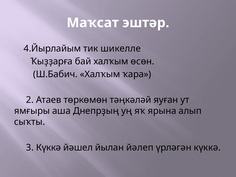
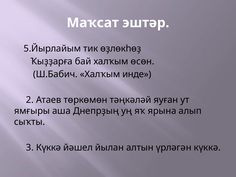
4.Йырлайым: 4.Йырлайым -> 5.Йырлайым (52, 49)
шикелле: шикелле -> өҙлөкһөҙ (121, 49)
ҡара: ҡара -> инде (137, 74)
йәлеп: йәлеп -> алтын (140, 148)
